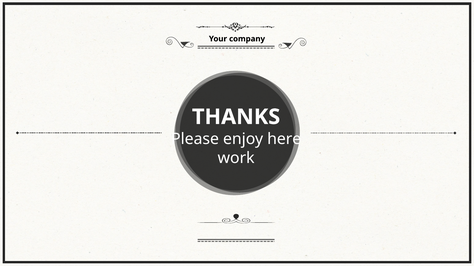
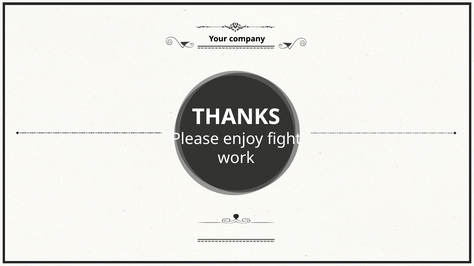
here: here -> fight (284, 139)
